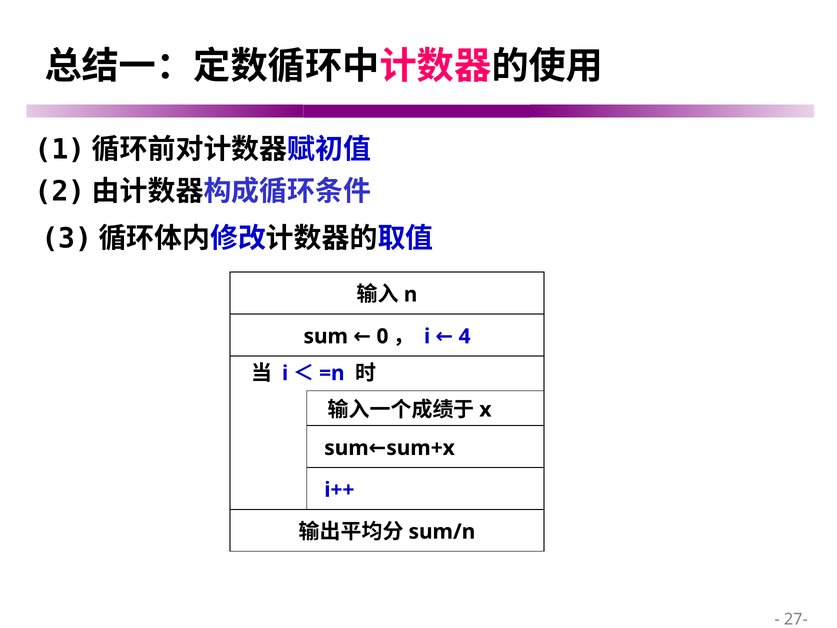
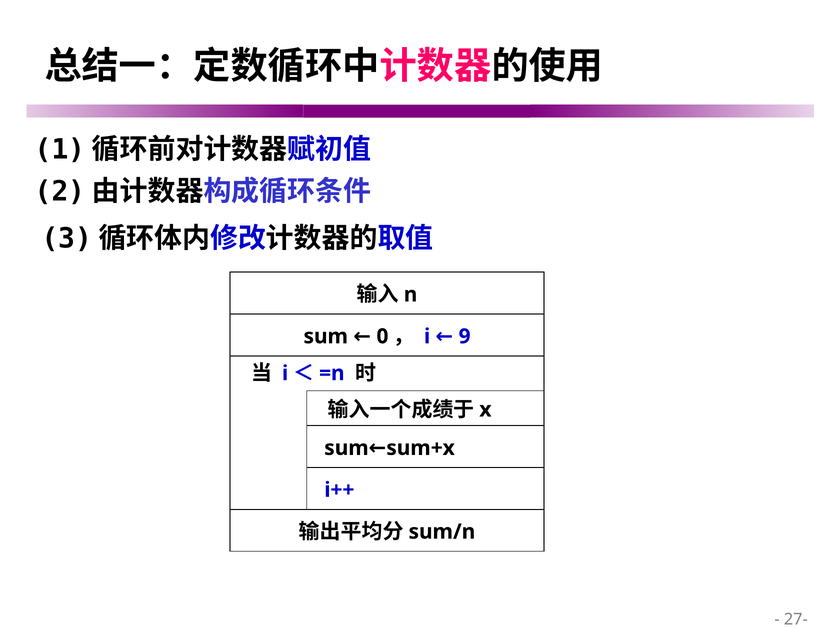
4: 4 -> 9 (465, 336)
